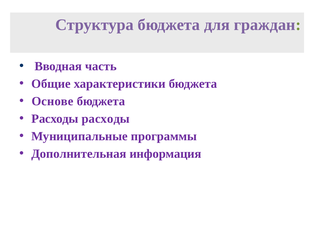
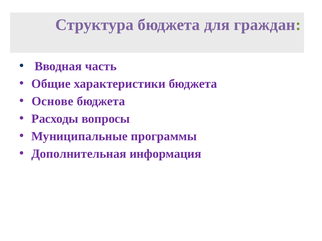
Расходы расходы: расходы -> вопросы (106, 119)
